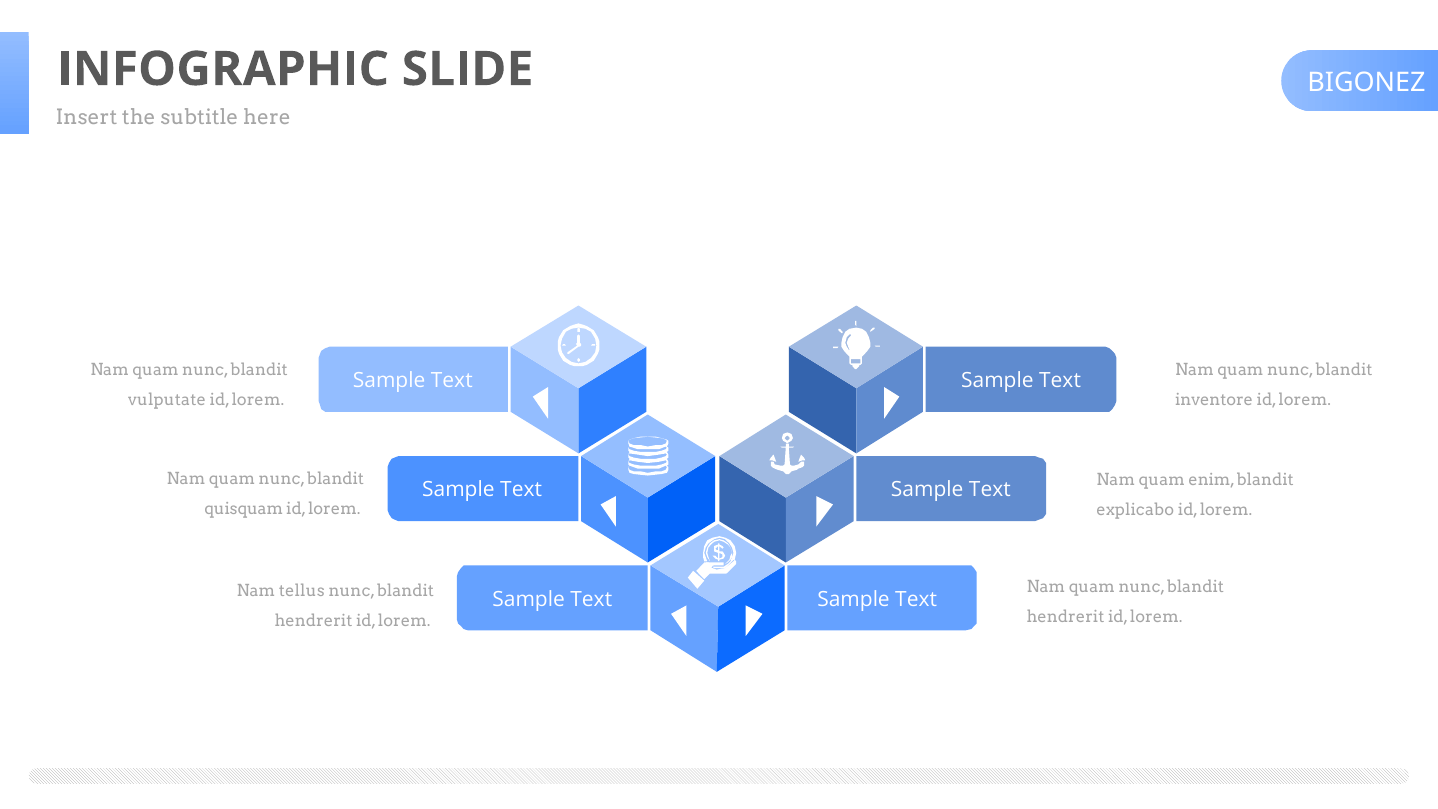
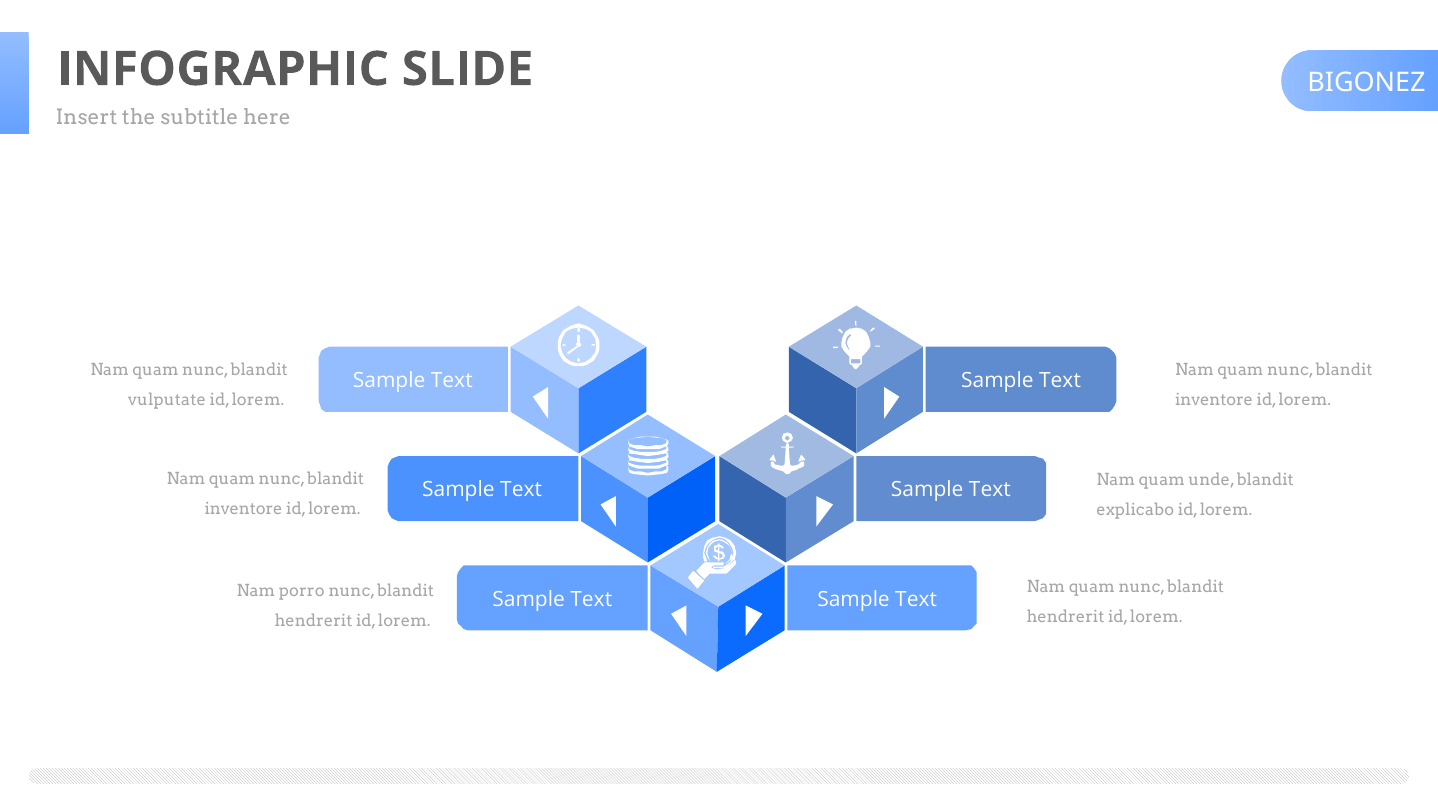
enim: enim -> unde (1212, 480)
quisquam: quisquam -> inventore (244, 509)
tellus: tellus -> porro (302, 591)
